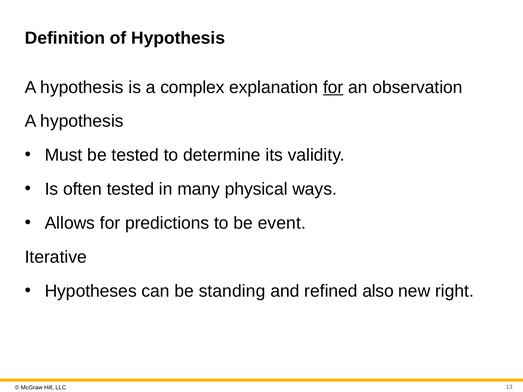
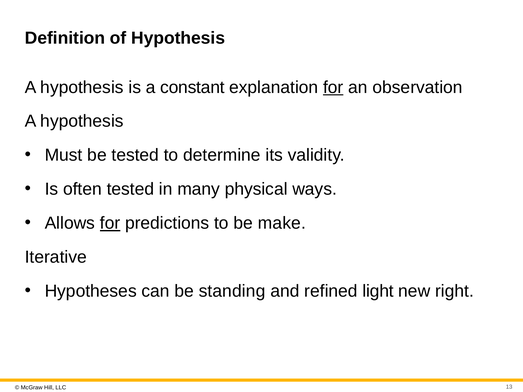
complex: complex -> constant (192, 87)
for underline: none -> present (110, 223)
event: event -> make (282, 223)
also: also -> light (378, 291)
